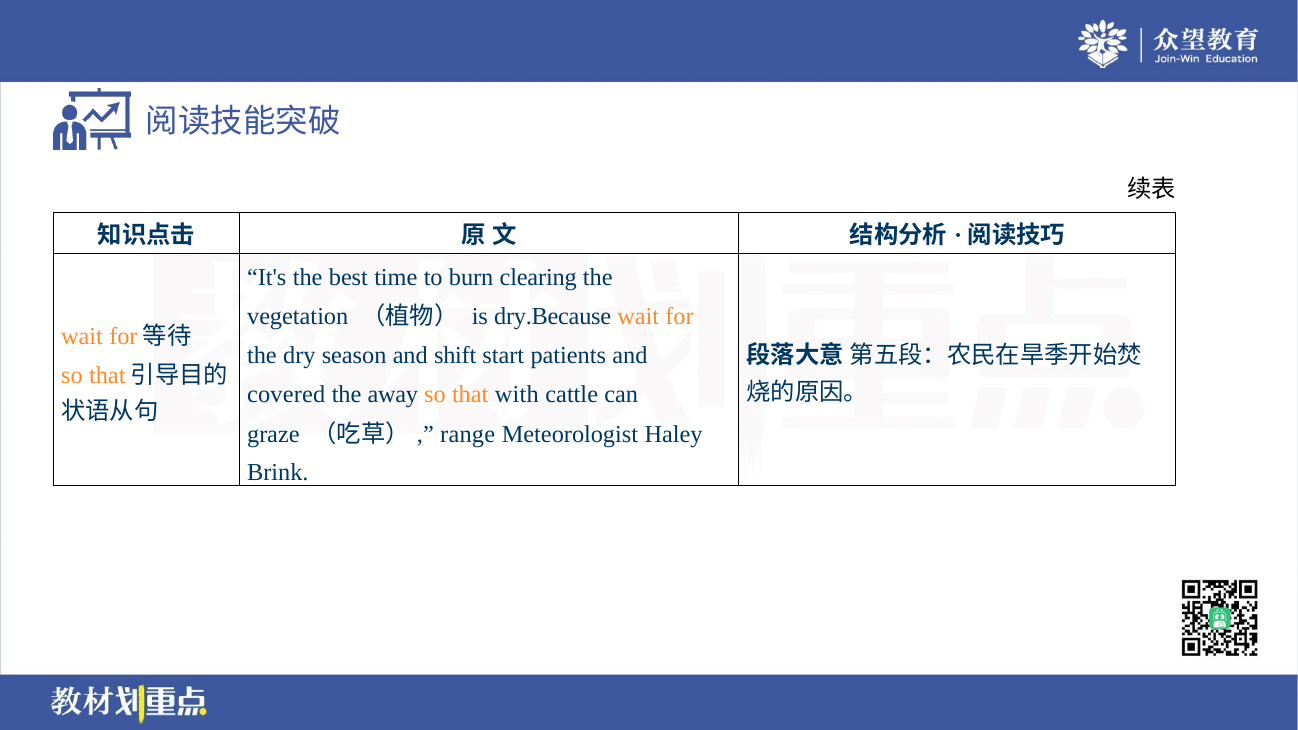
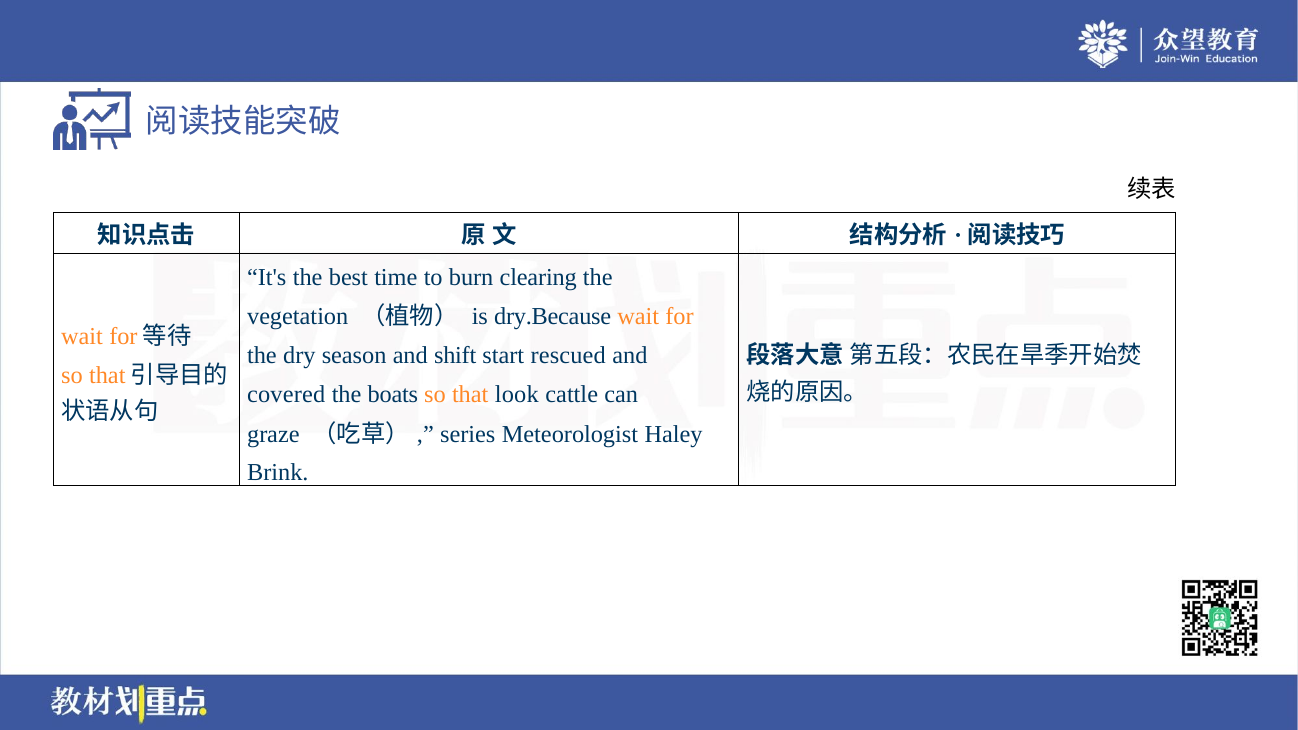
patients: patients -> rescued (568, 356)
away: away -> boats (393, 395)
with: with -> look (517, 395)
range: range -> series (468, 434)
